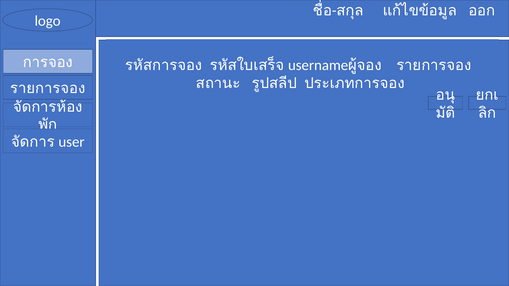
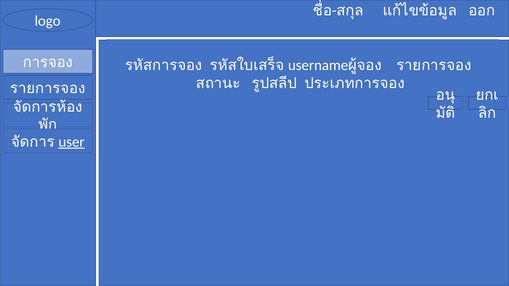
user underline: none -> present (72, 142)
